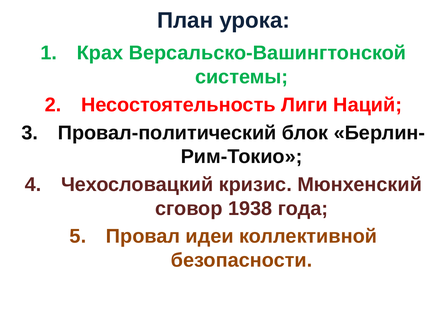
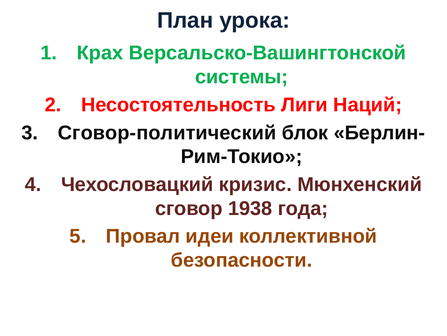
Провал-политический: Провал-политический -> Сговор-политический (167, 132)
